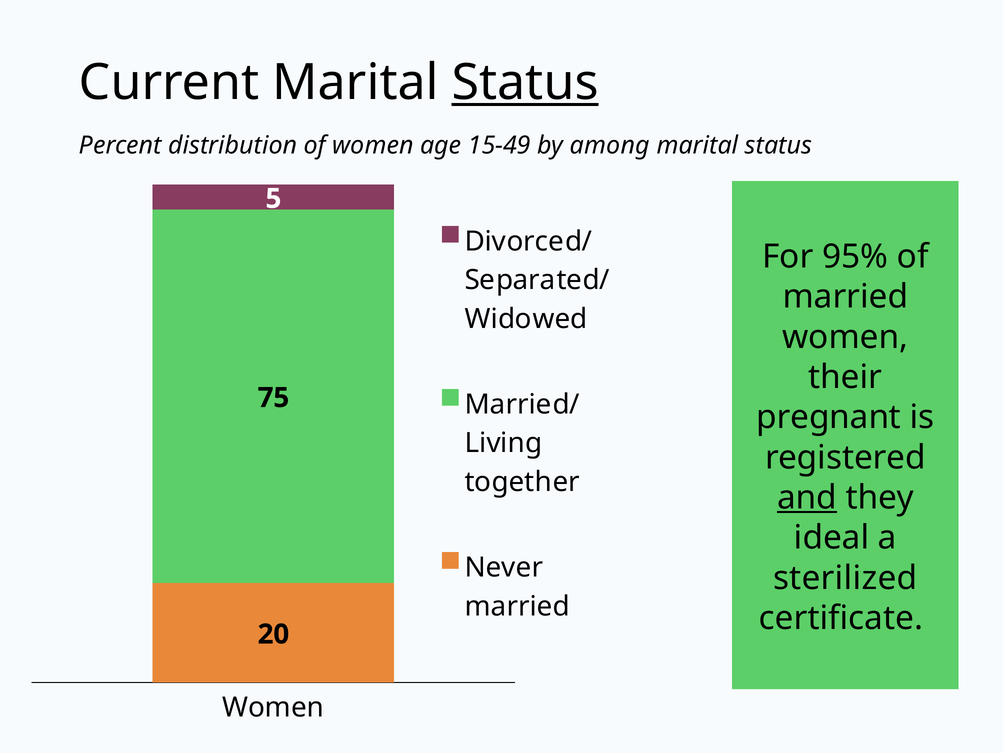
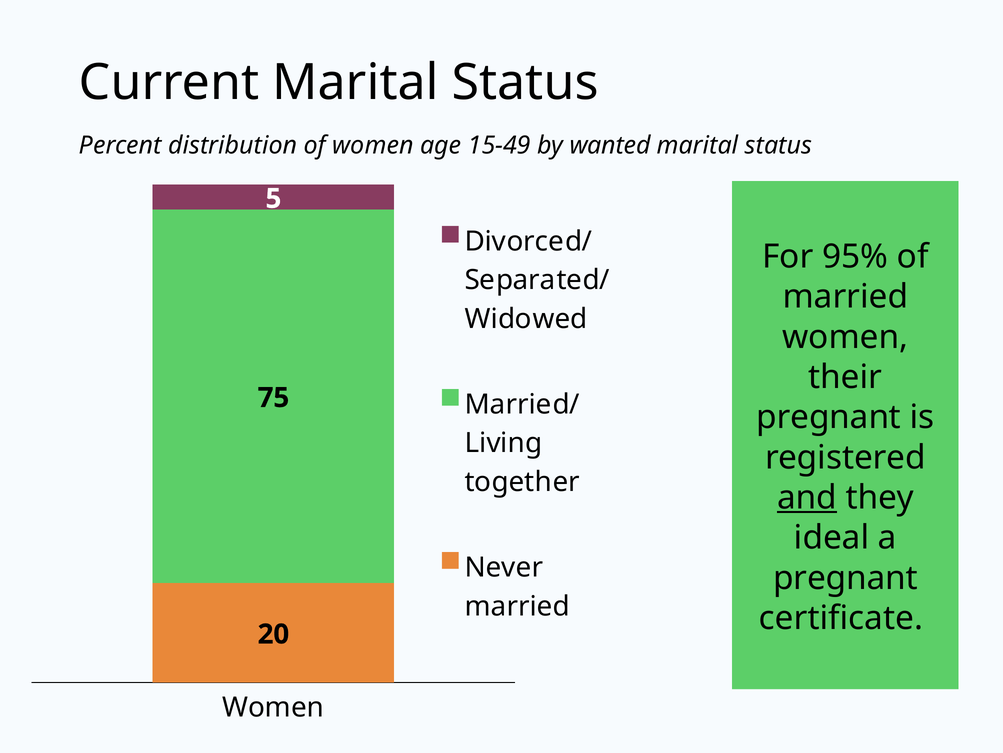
Status underline: present -> none (525, 83)
among: among -> wanted (610, 146)
sterilized: sterilized -> pregnant (845, 577)
